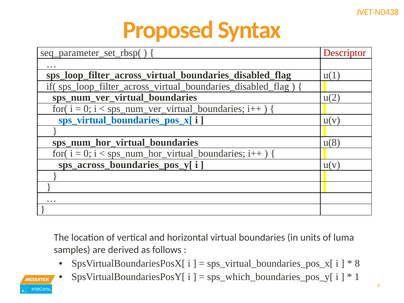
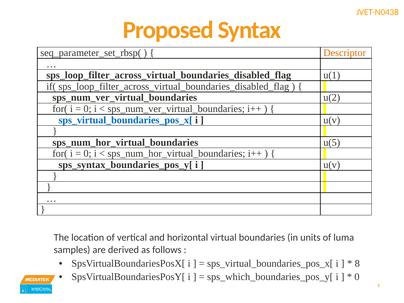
Descriptor colour: red -> orange (345, 53)
u(8: u(8 -> u(5 (332, 142)
sps_across_boundaries_pos_y[: sps_across_boundaries_pos_y[ -> sps_syntax_boundaries_pos_y[ (125, 165)
1: 1 -> 0 (357, 277)
